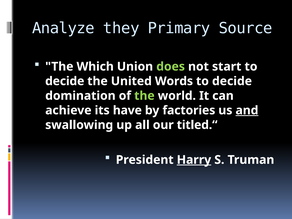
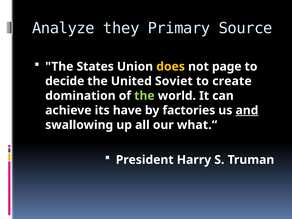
Which: Which -> States (95, 67)
does colour: light green -> yellow (171, 67)
start: start -> page (227, 67)
Words: Words -> Soviet (174, 81)
decide: decide -> create (232, 81)
titled.“: titled.“ -> what.“ (197, 125)
Harry underline: present -> none (194, 160)
